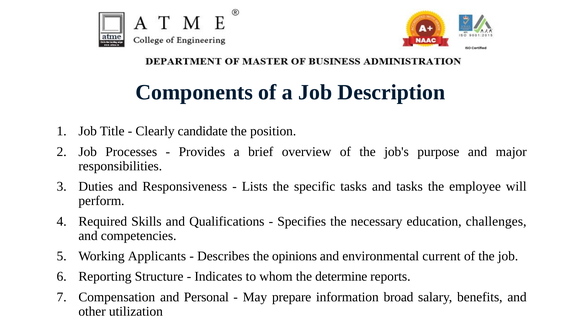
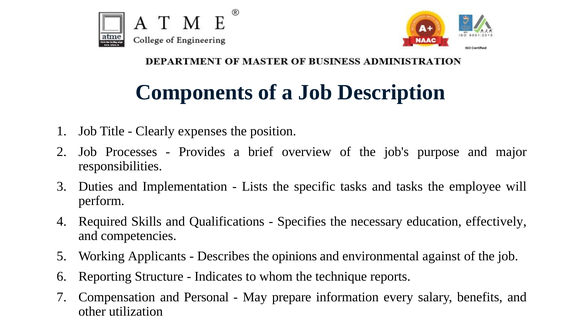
candidate: candidate -> expenses (203, 131)
Responsiveness: Responsiveness -> Implementation (185, 186)
challenges: challenges -> effectively (496, 221)
current: current -> against (441, 256)
determine: determine -> technique (341, 276)
broad: broad -> every (398, 297)
